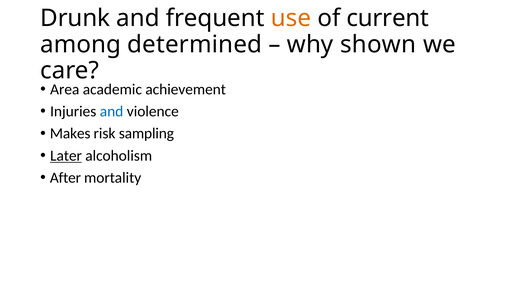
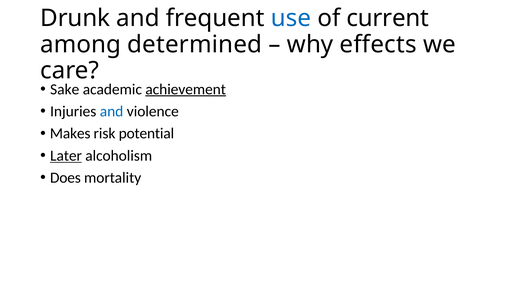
use colour: orange -> blue (291, 18)
shown: shown -> effects (378, 44)
Area: Area -> Sake (65, 89)
achievement underline: none -> present (186, 89)
sampling: sampling -> potential (146, 134)
After: After -> Does (65, 178)
